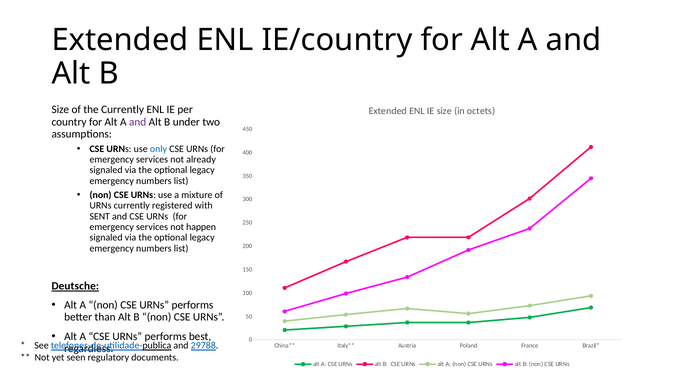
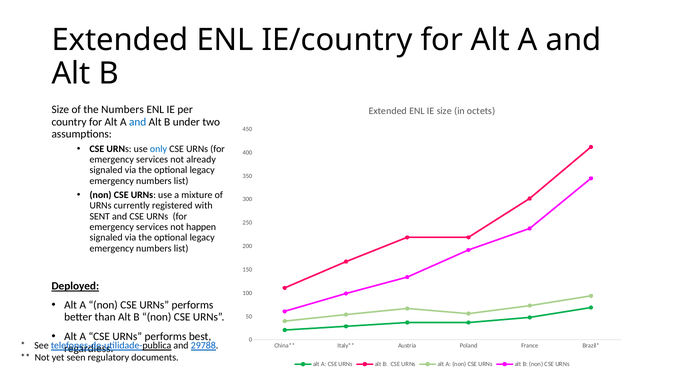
the Currently: Currently -> Numbers (123, 110)
and colour: purple -> blue (138, 122)
Deutsche: Deutsche -> Deployed (75, 286)
